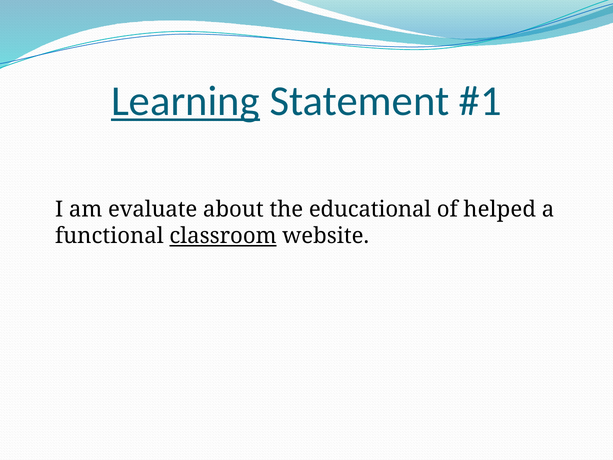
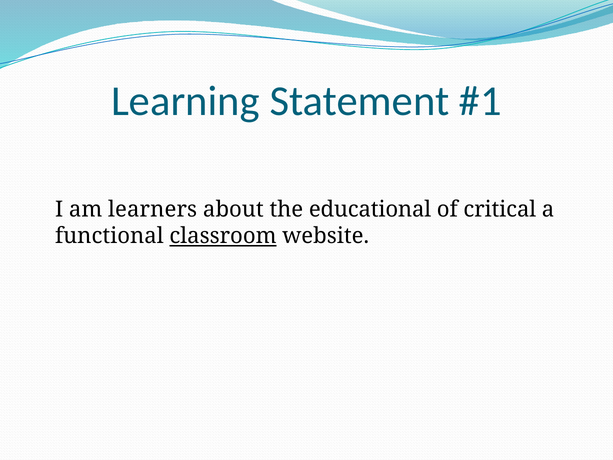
Learning underline: present -> none (185, 101)
evaluate: evaluate -> learners (153, 210)
helped: helped -> critical (500, 210)
